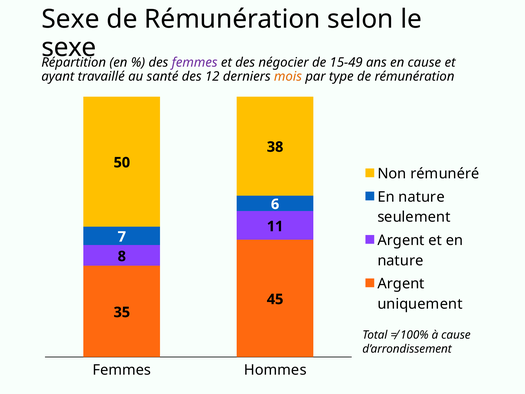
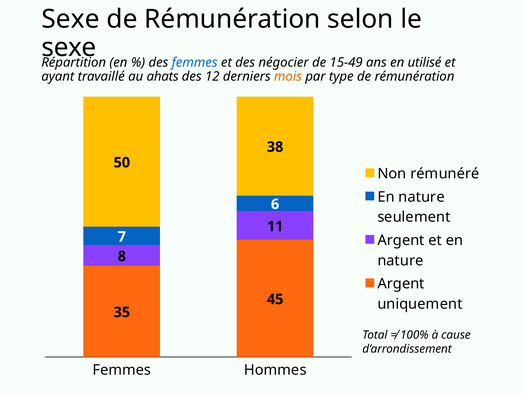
femmes colour: purple -> blue (195, 62)
en cause: cause -> utilisé (424, 62)
santé: santé -> ahats (163, 76)
